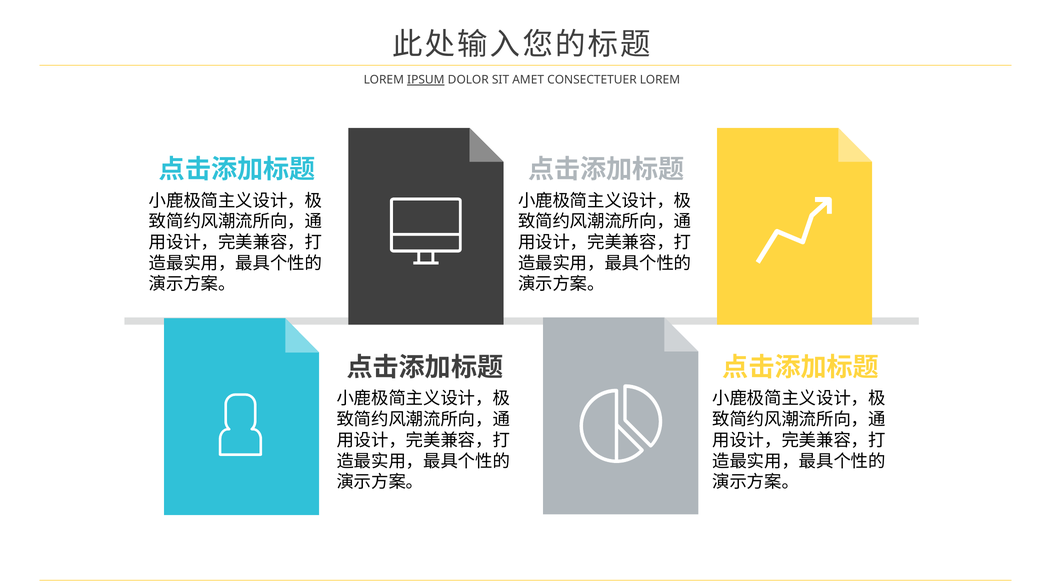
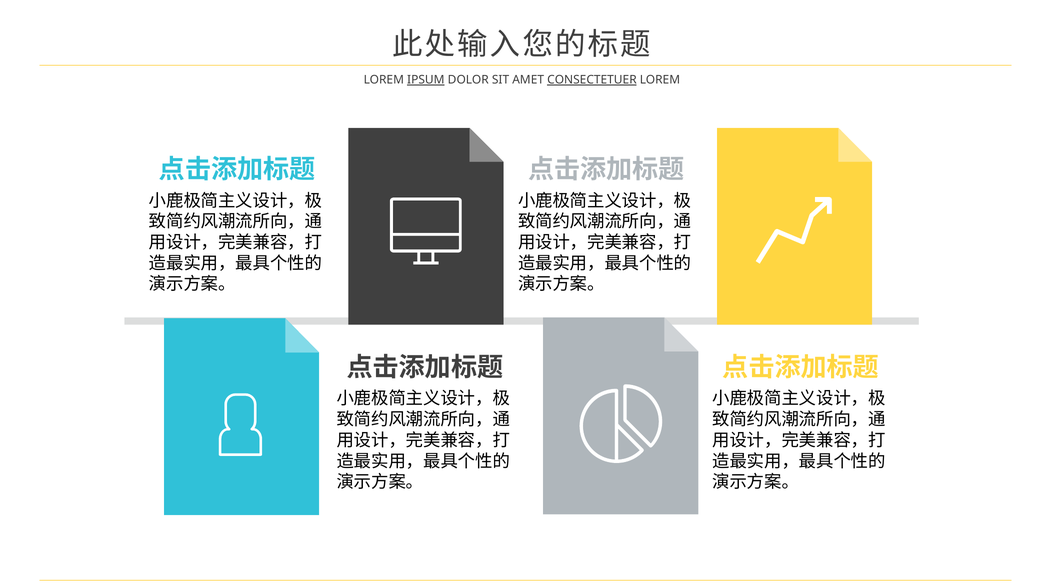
CONSECTETUER underline: none -> present (592, 80)
